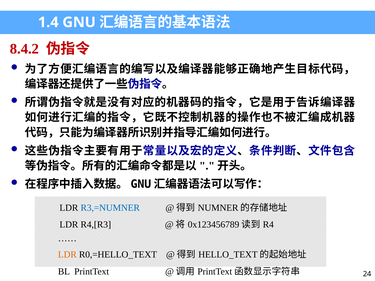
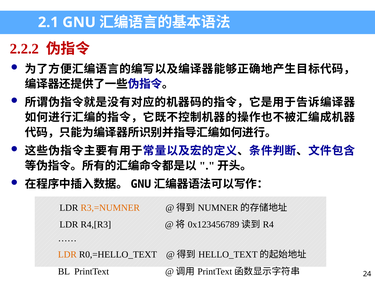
1.4: 1.4 -> 2.1 (48, 22)
8.4.2: 8.4.2 -> 2.2.2 (24, 49)
R3,=NUMNER colour: blue -> orange (110, 208)
